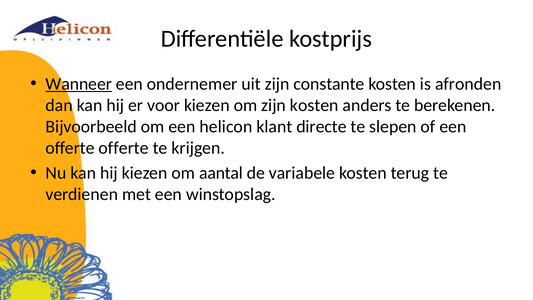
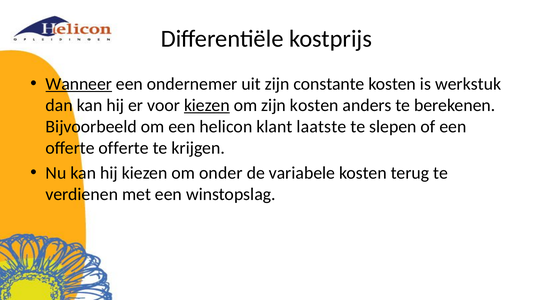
afronden: afronden -> werkstuk (468, 84)
kiezen underline: none -> present (207, 105)
directe: directe -> laatste (321, 127)
aantal: aantal -> onder (221, 173)
